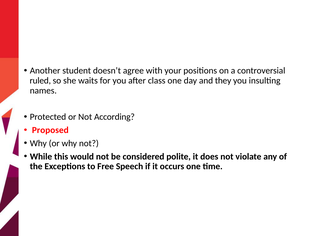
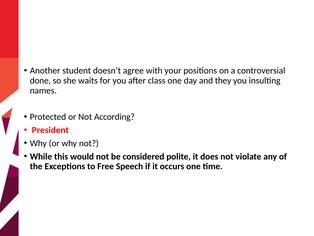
ruled: ruled -> done (40, 80)
Proposed: Proposed -> President (50, 130)
